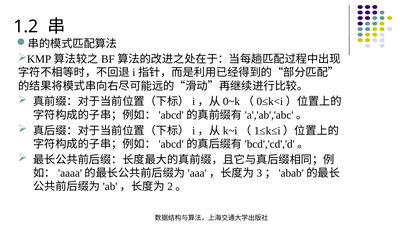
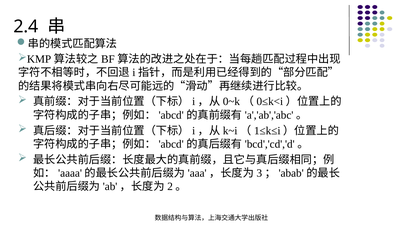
1.2: 1.2 -> 2.4 (26, 26)
